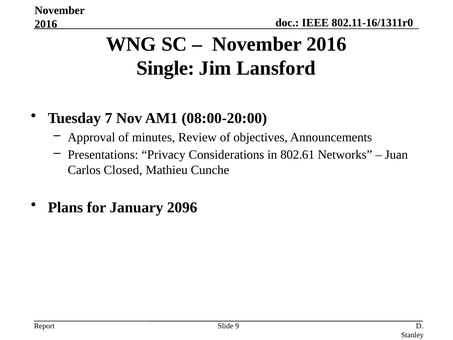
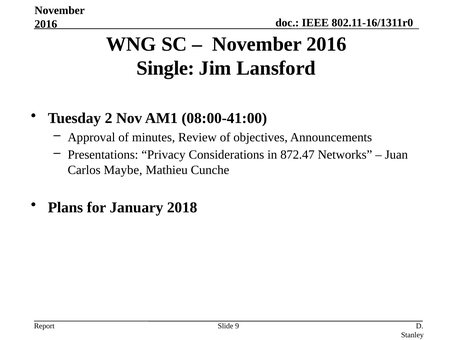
7: 7 -> 2 (109, 118)
08:00-20:00: 08:00-20:00 -> 08:00-41:00 (224, 118)
802.61: 802.61 -> 872.47 (297, 155)
Closed: Closed -> Maybe (123, 170)
2096: 2096 -> 2018 (182, 207)
